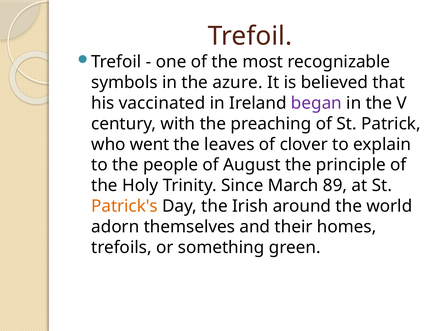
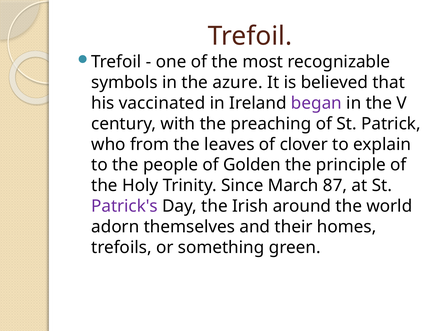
went: went -> from (150, 144)
August: August -> Golden (252, 165)
89: 89 -> 87 (335, 185)
Patrick's colour: orange -> purple (124, 206)
